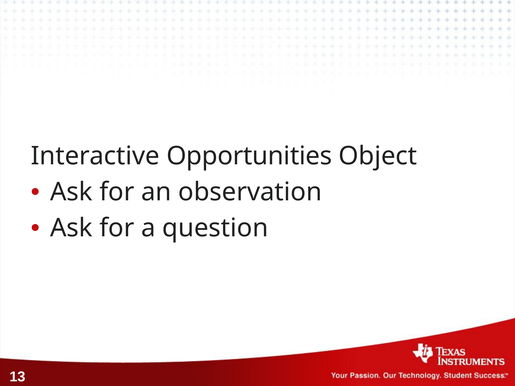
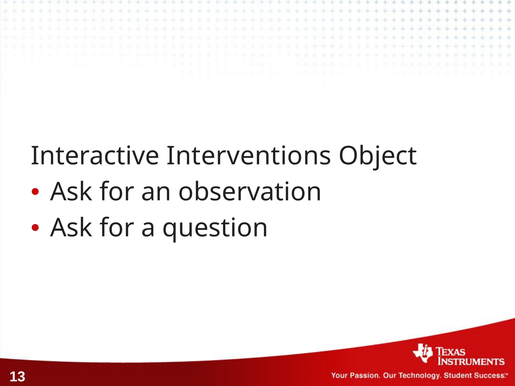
Opportunities: Opportunities -> Interventions (249, 156)
